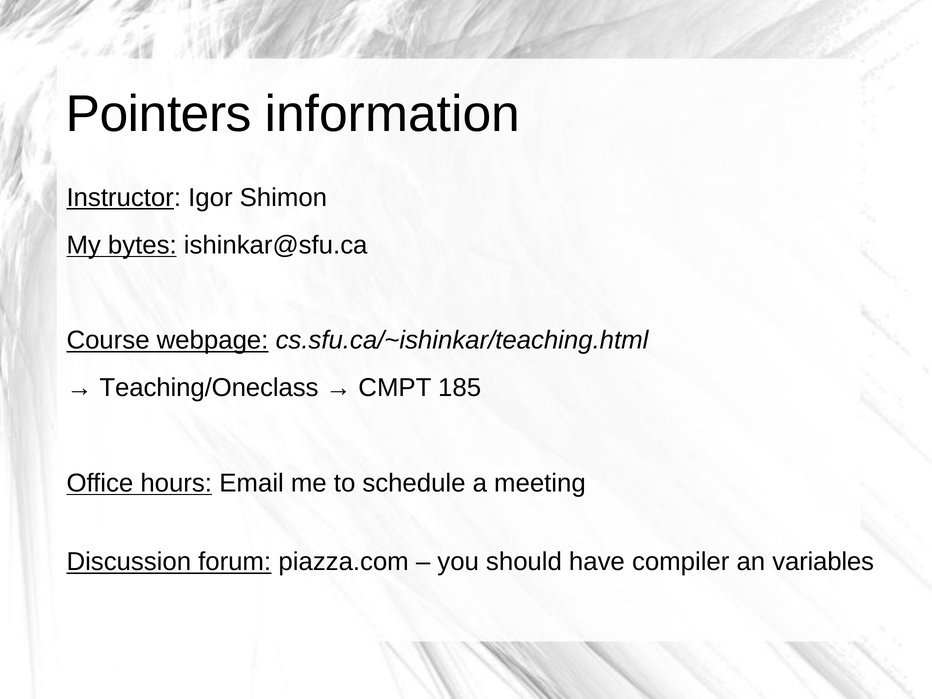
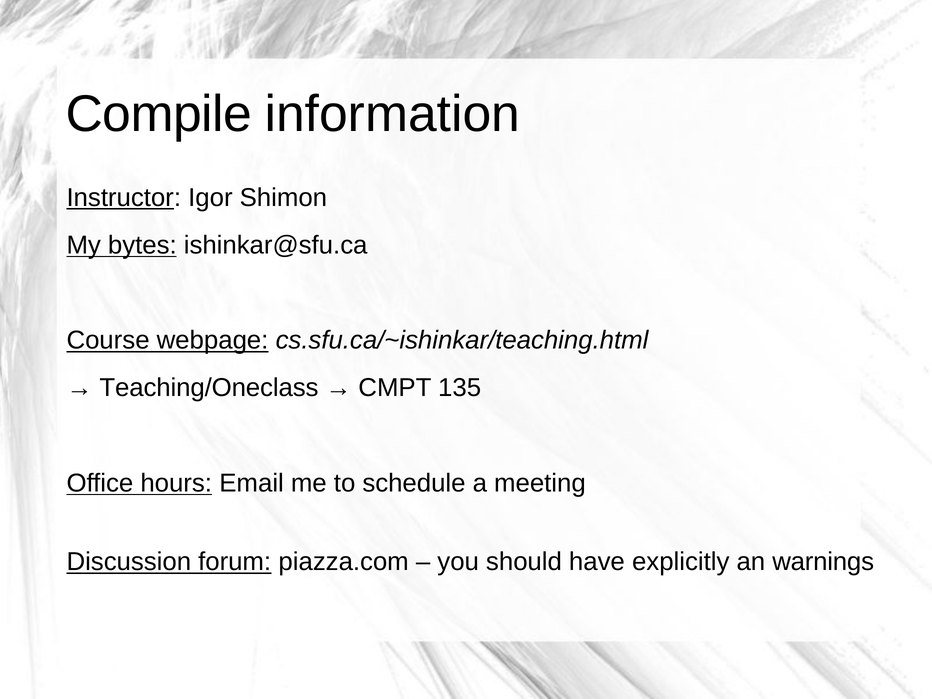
Pointers: Pointers -> Compile (159, 114)
185: 185 -> 135 (460, 388)
compiler: compiler -> explicitly (681, 562)
variables: variables -> warnings (823, 562)
